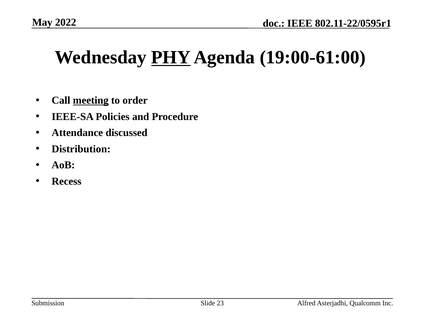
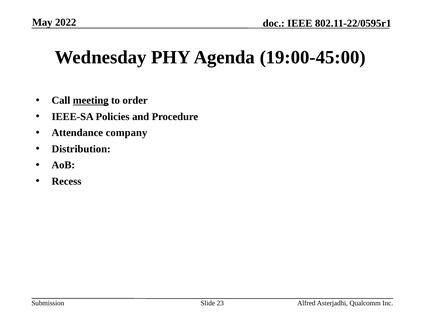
PHY underline: present -> none (171, 57)
19:00-61:00: 19:00-61:00 -> 19:00-45:00 (313, 57)
discussed: discussed -> company (126, 133)
